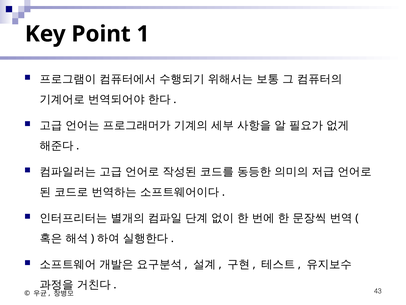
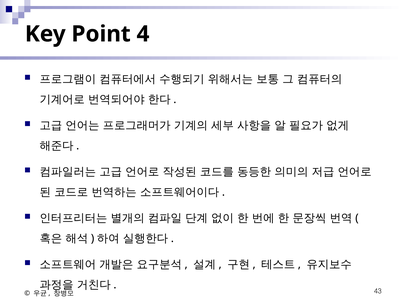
1: 1 -> 4 (143, 34)
